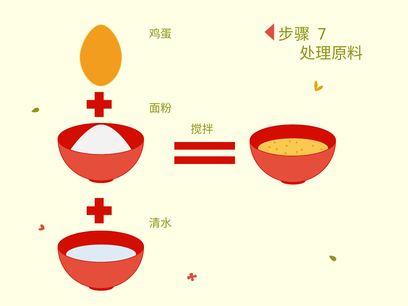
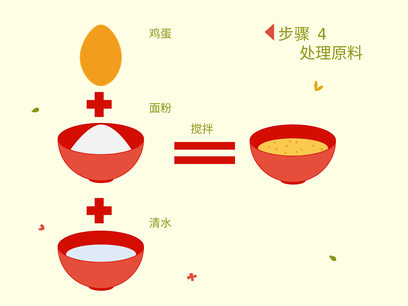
7: 7 -> 4 (322, 35)
